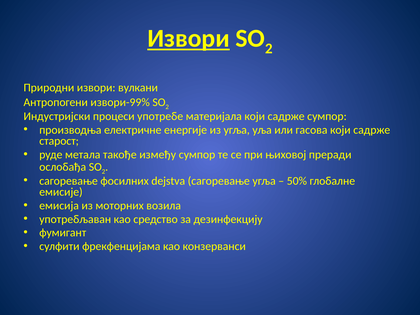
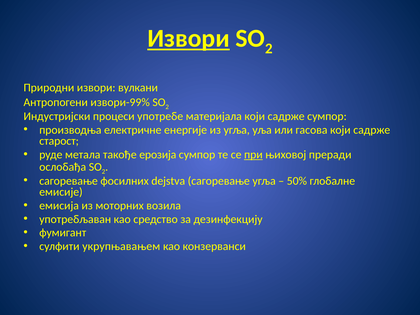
између: између -> ерозија (158, 155)
при underline: none -> present (253, 155)
фрекфенцијама: фрекфенцијама -> укрупњавањем (121, 246)
